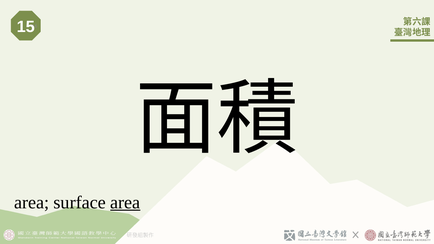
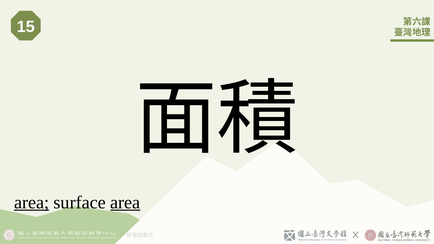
area underline: none -> present (32, 203)
